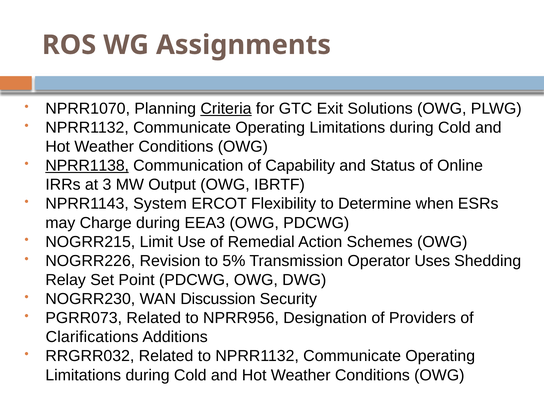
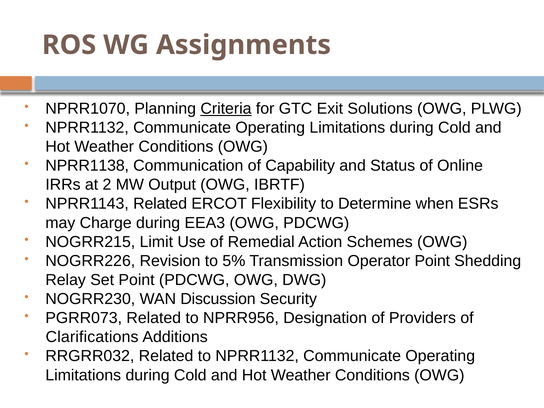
NPRR1138 underline: present -> none (87, 166)
3: 3 -> 2 (107, 185)
NPRR1143 System: System -> Related (160, 204)
Operator Uses: Uses -> Point (432, 261)
